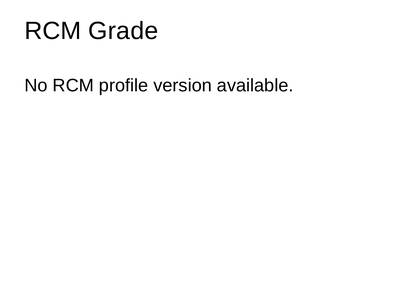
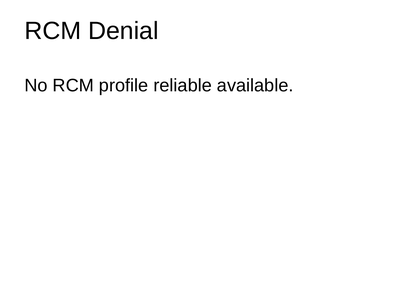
Grade: Grade -> Denial (123, 31)
version: version -> reliable (183, 86)
